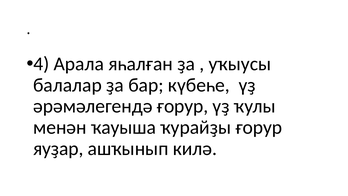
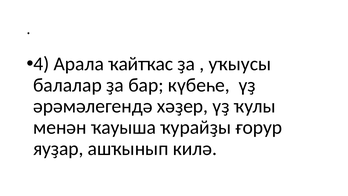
яһалған: яһалған -> ҡайтҡас (141, 64)
әрәмәлегендә ғорур: ғорур -> хәҙер (182, 106)
